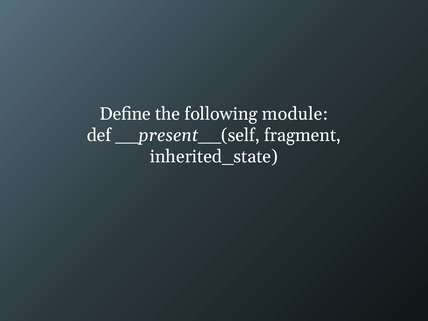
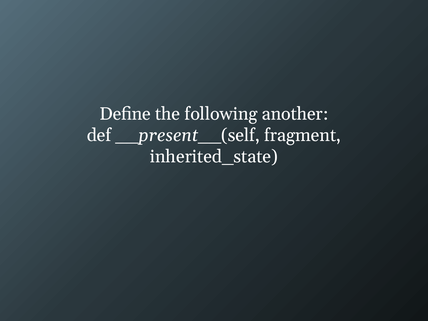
module: module -> another (295, 114)
